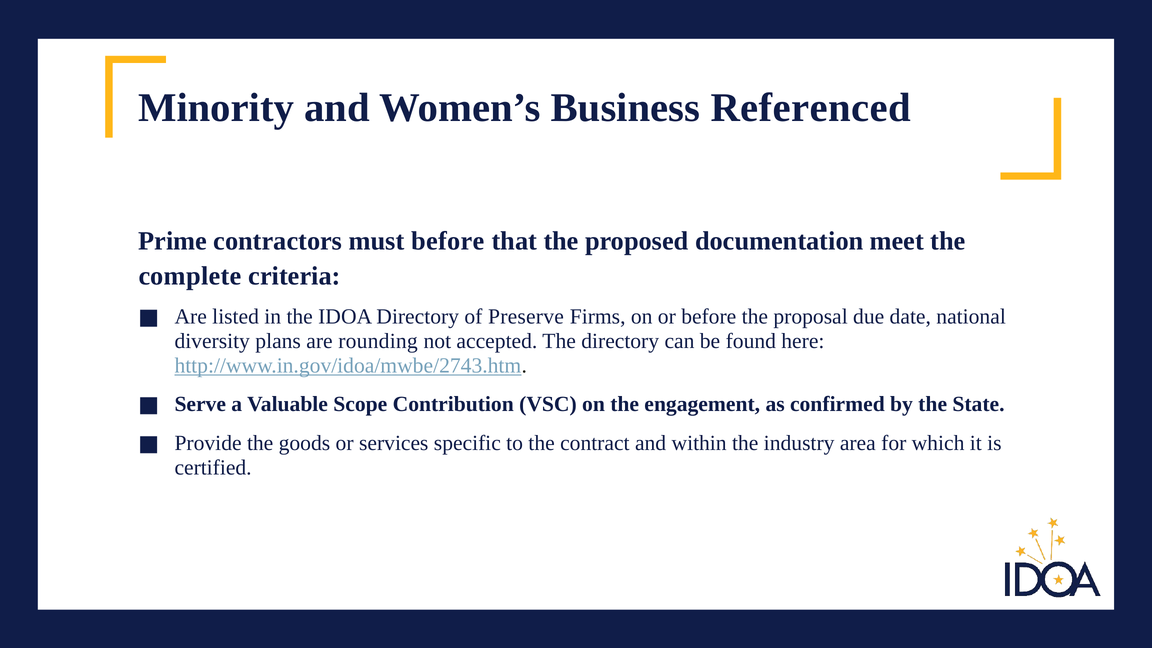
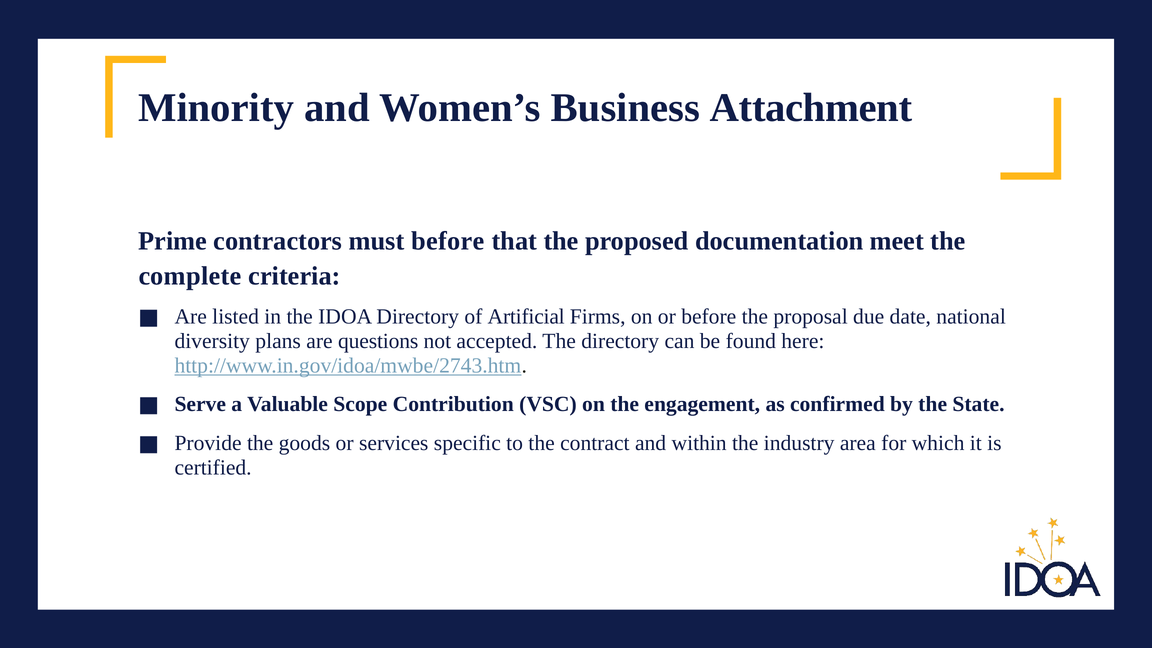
Referenced: Referenced -> Attachment (811, 108)
Preserve: Preserve -> Artificial (526, 317)
rounding: rounding -> questions (378, 341)
